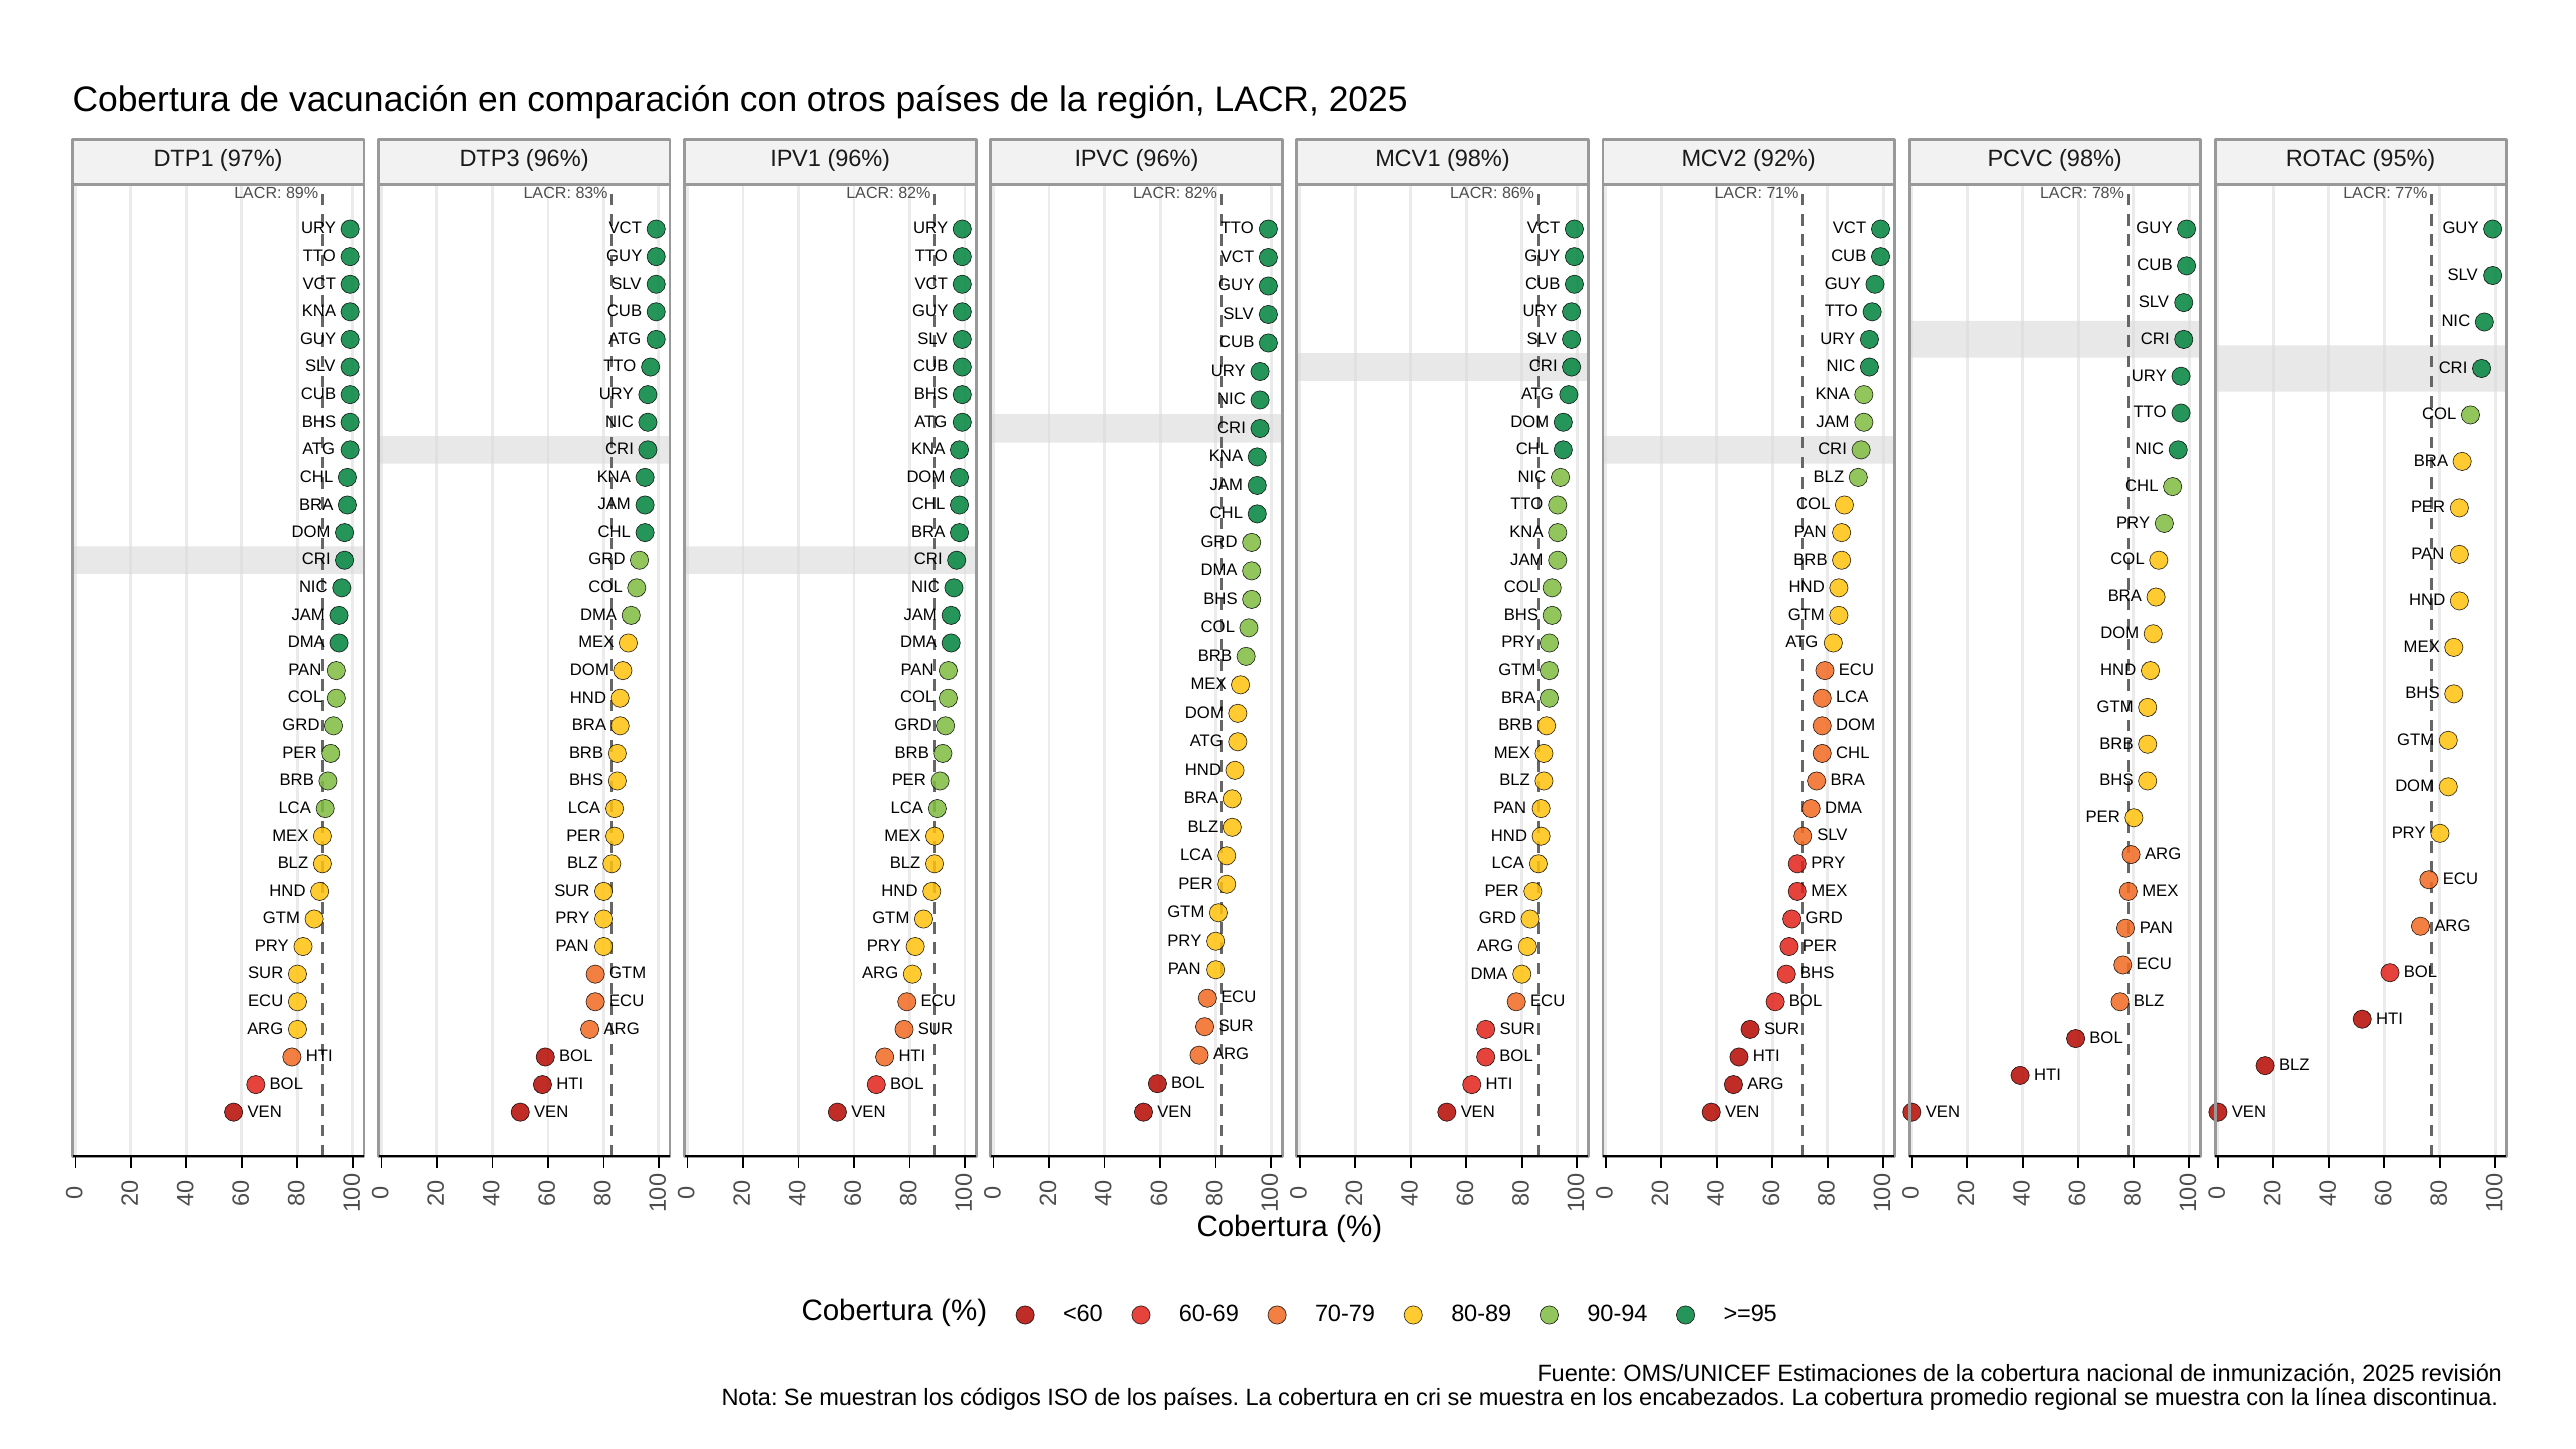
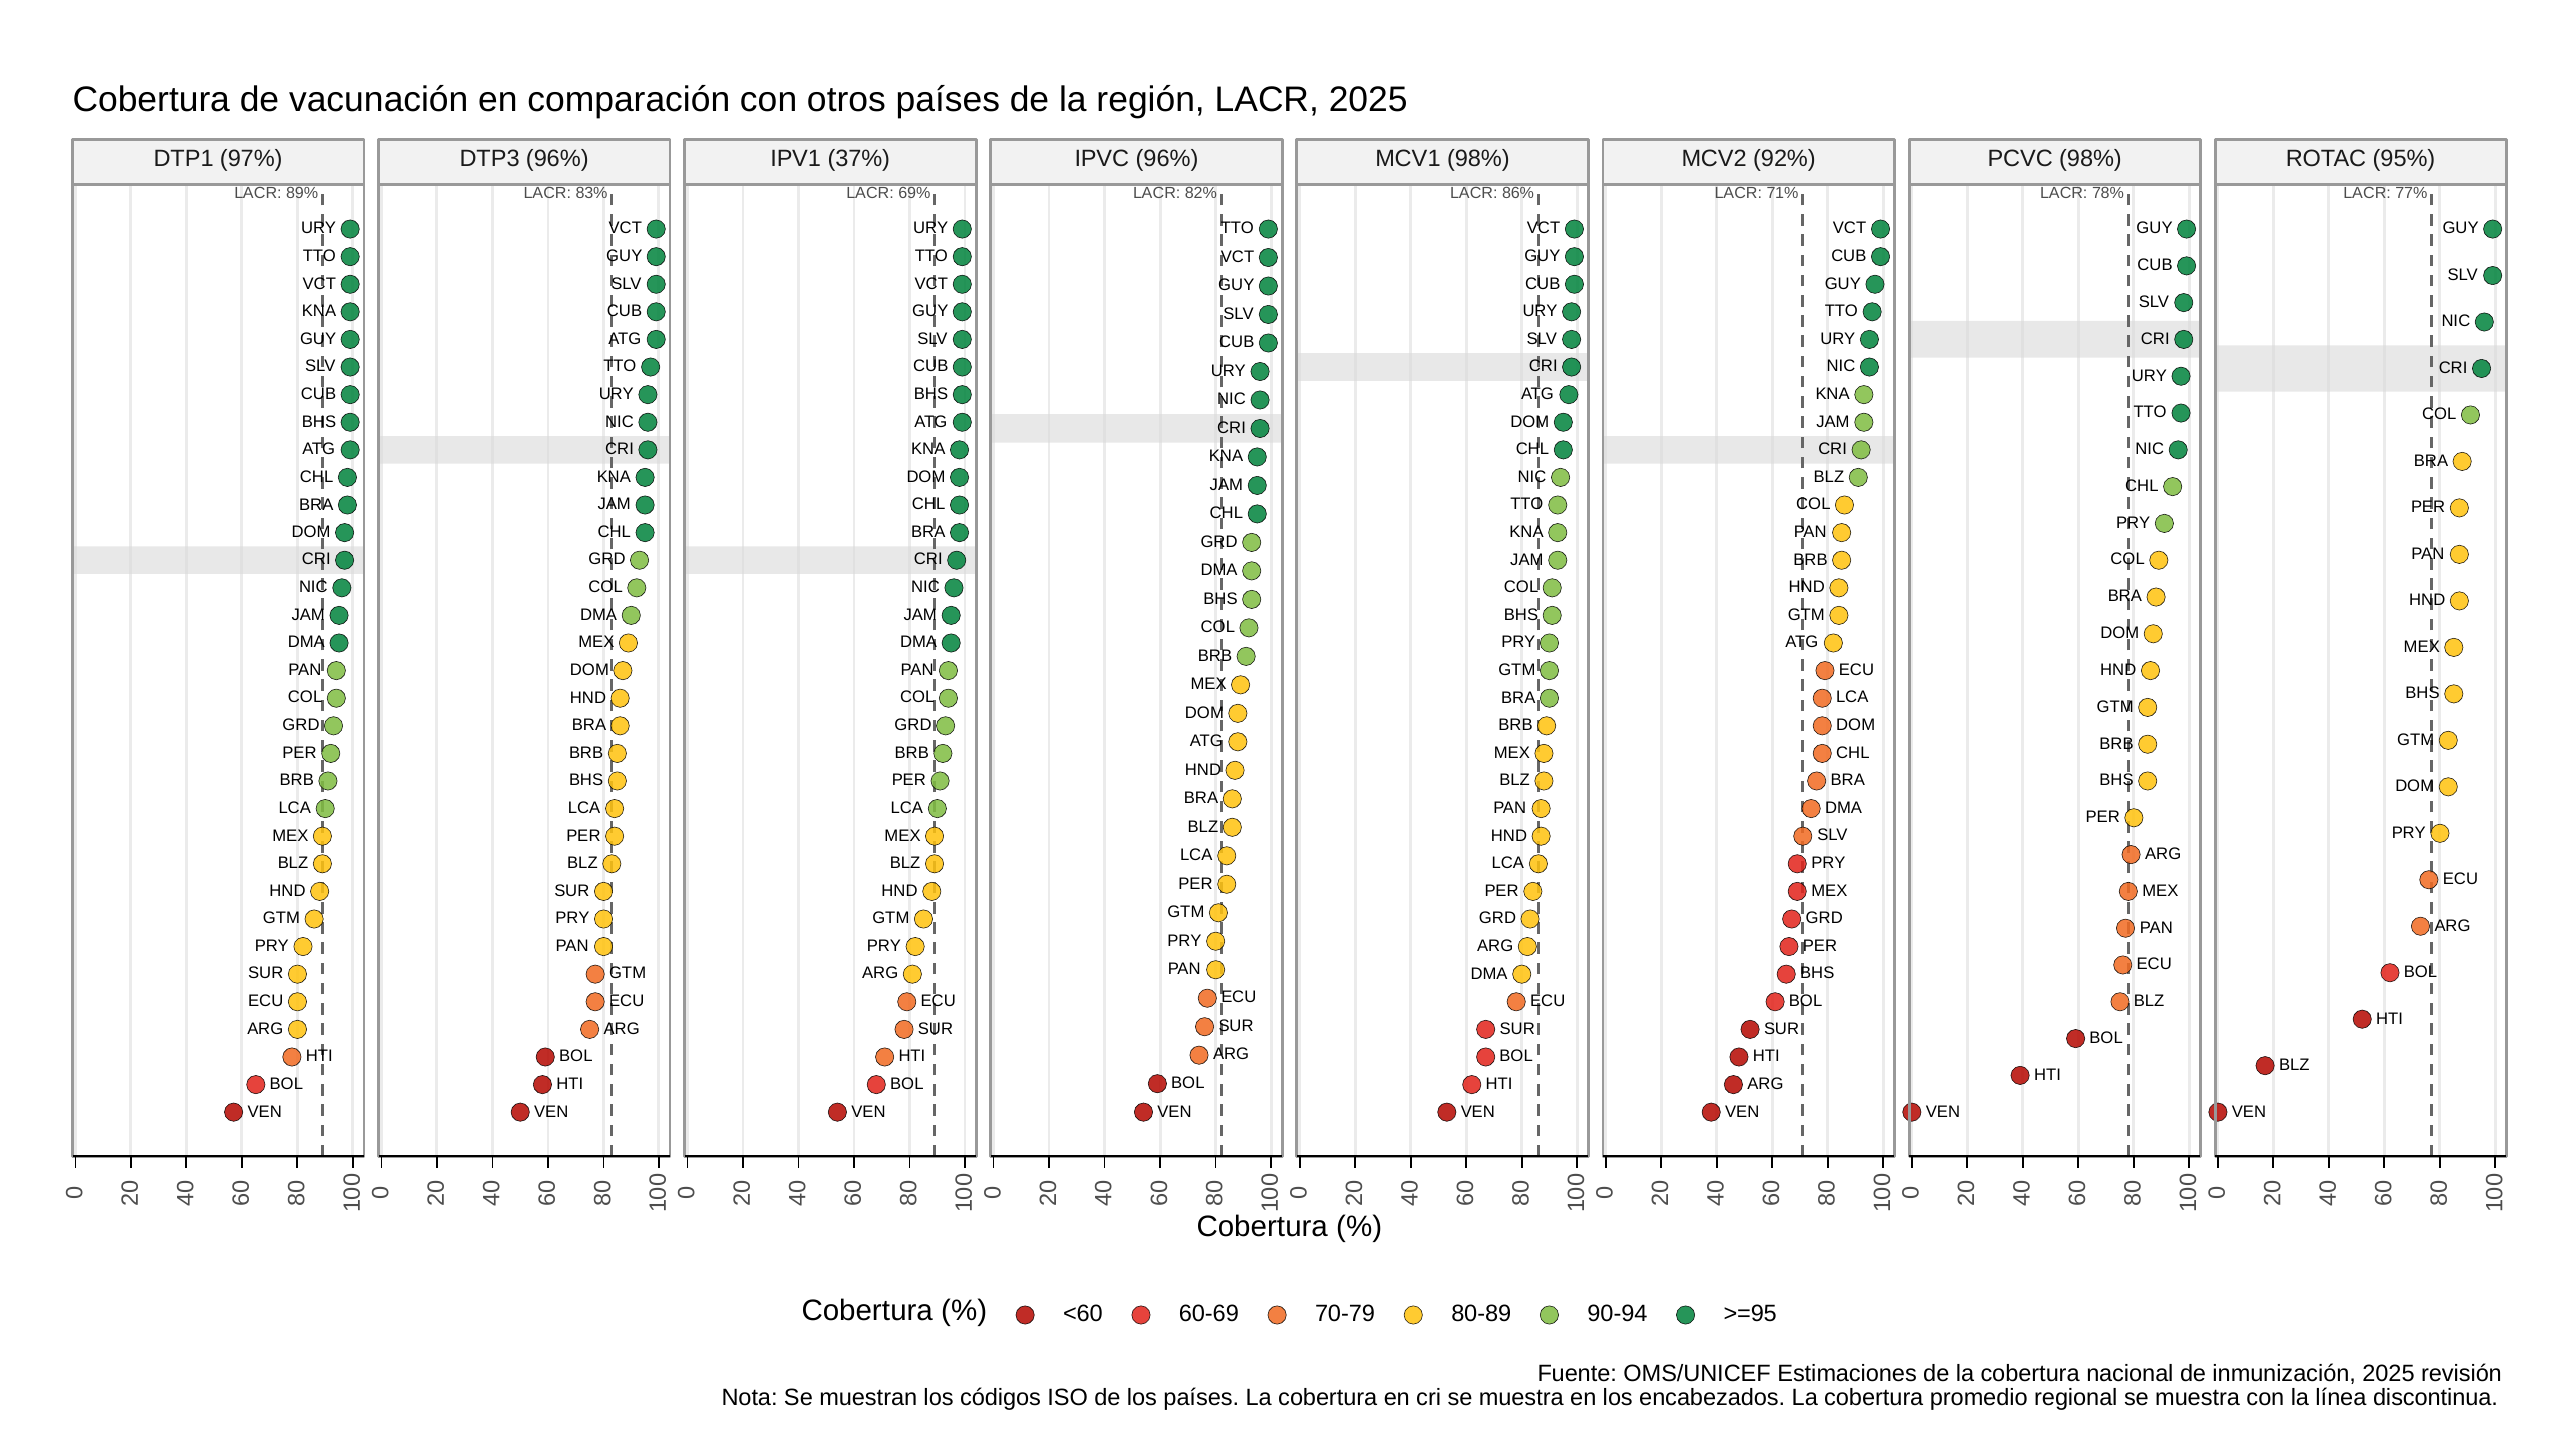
IPV1 96%: 96% -> 37% (859, 159)
82%: 82% -> 69% (914, 193)
